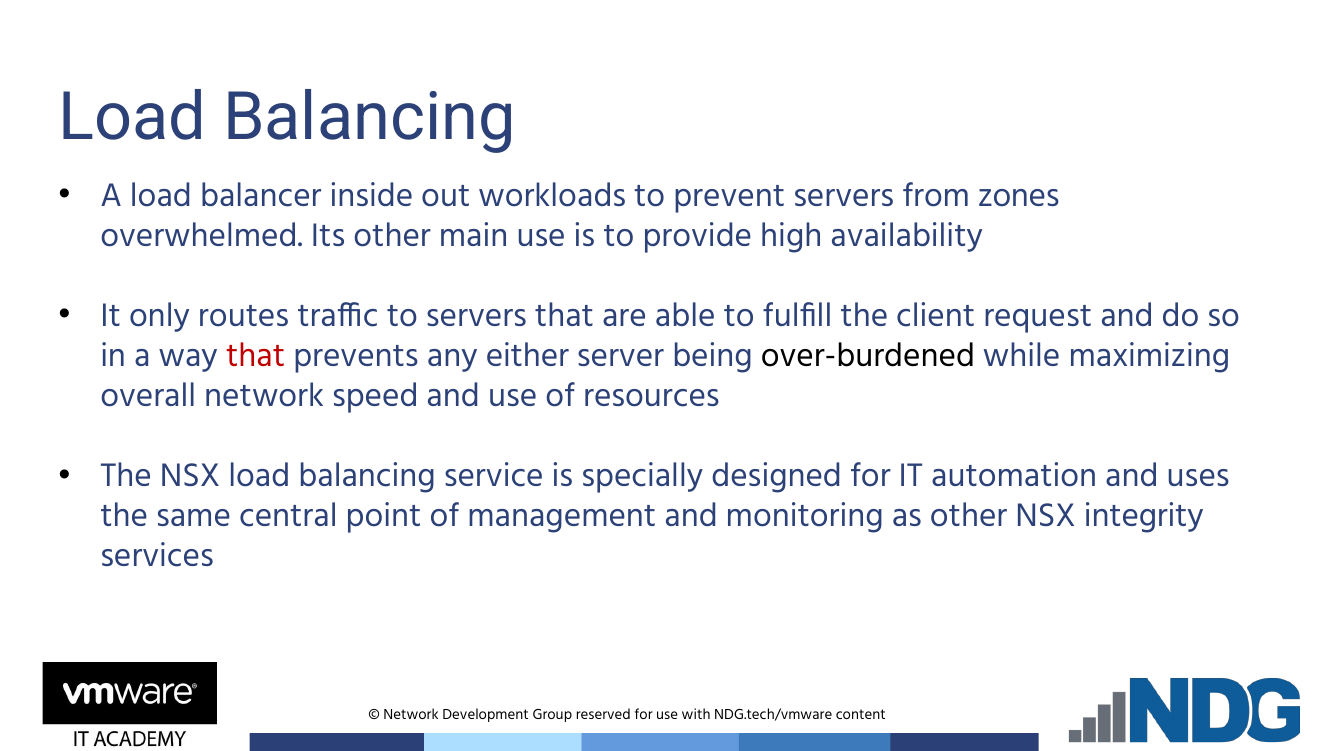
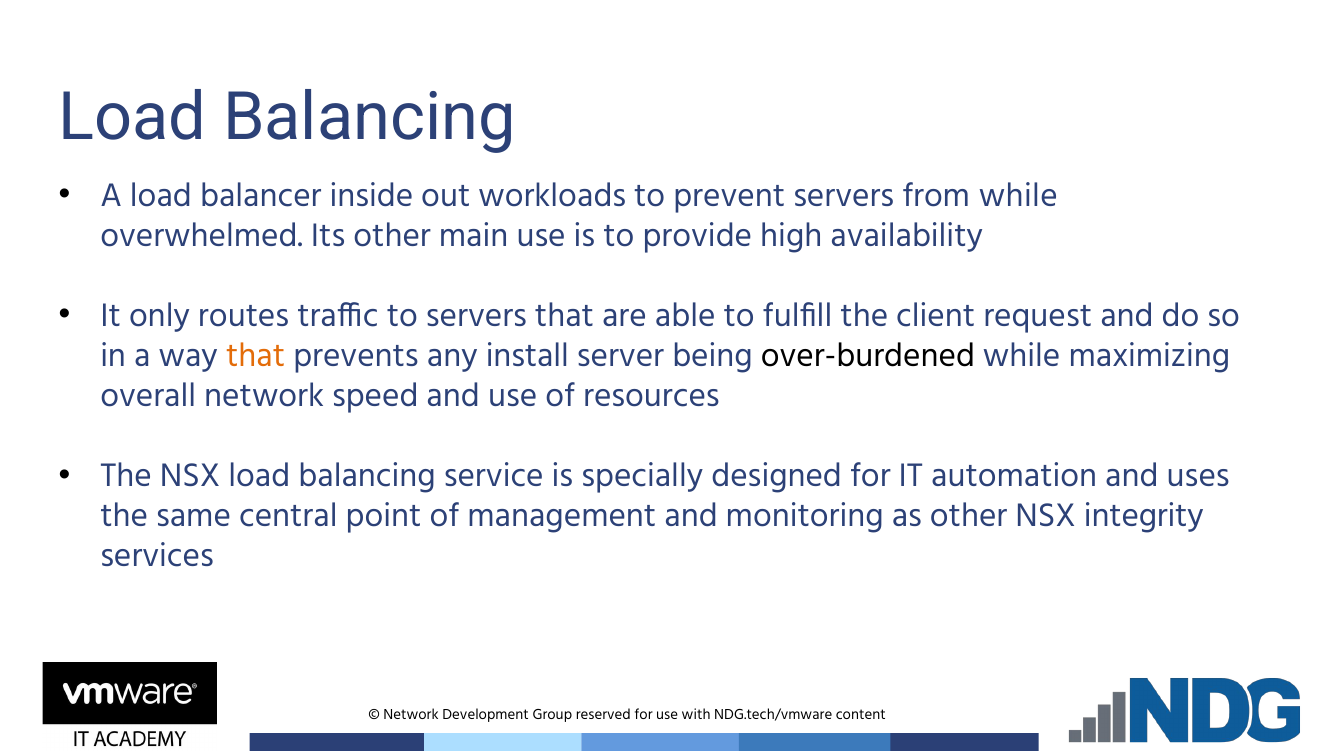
from zones: zones -> while (1018, 195)
that colour: red -> orange (256, 356)
either: either -> install (527, 356)
